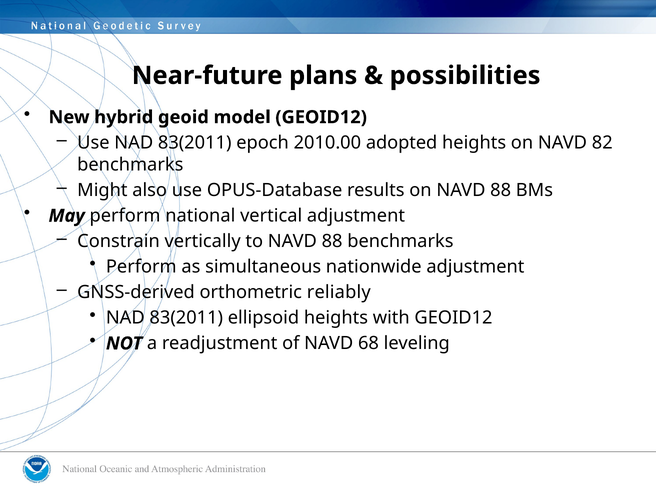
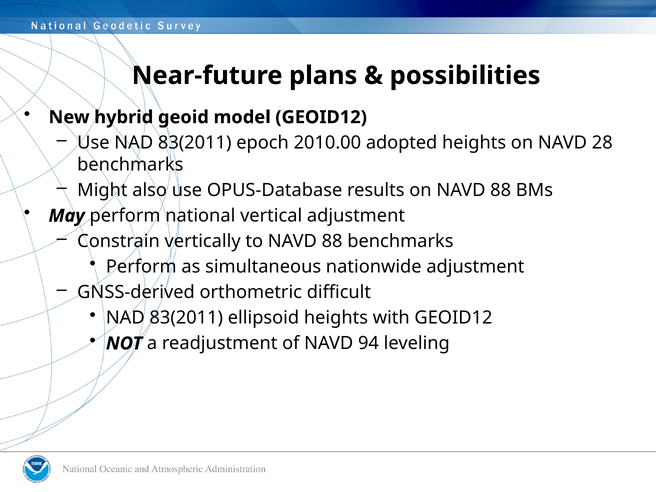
82: 82 -> 28 (602, 143)
reliably: reliably -> difficult (339, 292)
68: 68 -> 94 (368, 343)
